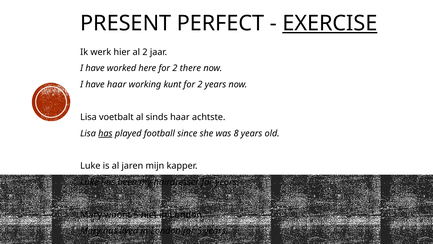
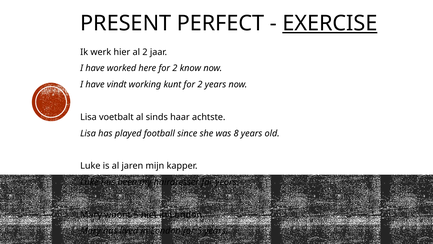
there: there -> know (190, 68)
have haar: haar -> vindt (117, 84)
has underline: present -> none (105, 133)
